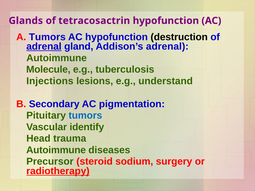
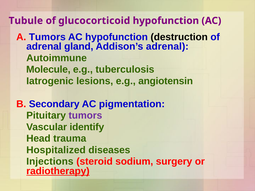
Glands: Glands -> Tubule (26, 21)
tetracosactrin: tetracosactrin -> glucocorticoid (94, 21)
adrenal underline: present -> none (44, 47)
Injections: Injections -> Iatrogenic (50, 81)
understand: understand -> angiotensin (166, 81)
tumors colour: blue -> purple (85, 116)
Autoimmune: Autoimmune -> Hospitalized (56, 150)
Precursor: Precursor -> Injections (50, 162)
